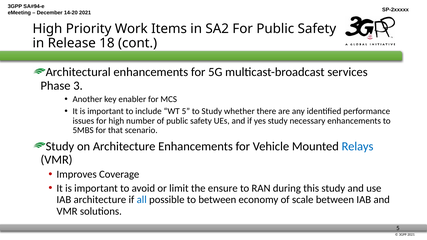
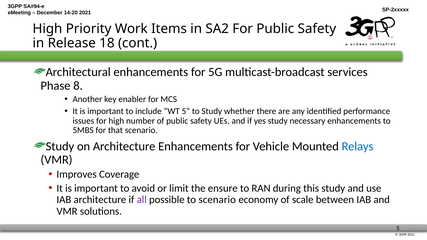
3: 3 -> 8 (78, 86)
all colour: blue -> purple (142, 200)
to between: between -> scenario (217, 200)
